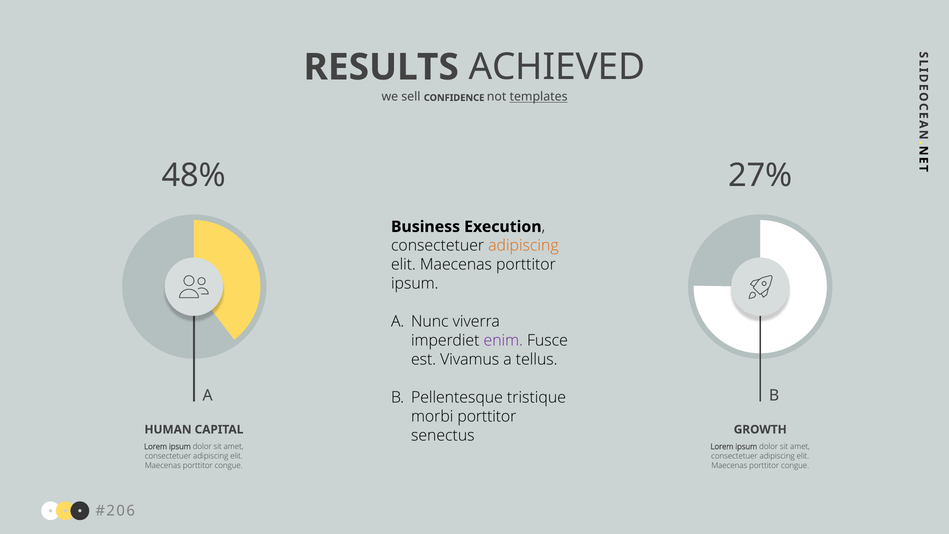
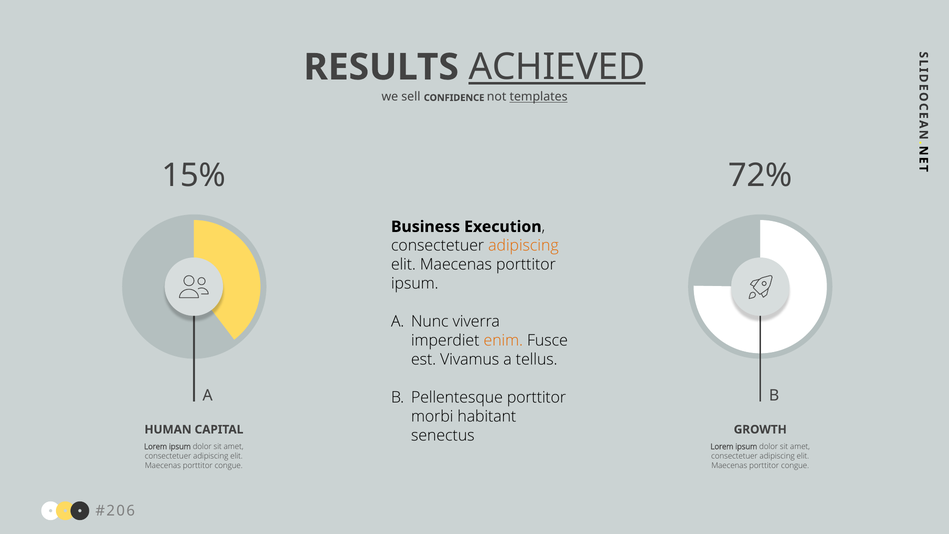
ACHIEVED underline: none -> present (557, 67)
48%: 48% -> 15% (194, 176)
27%: 27% -> 72% (760, 176)
enim colour: purple -> orange (503, 341)
Pellentesque tristique: tristique -> porttitor (537, 398)
morbi porttitor: porttitor -> habitant (487, 417)
